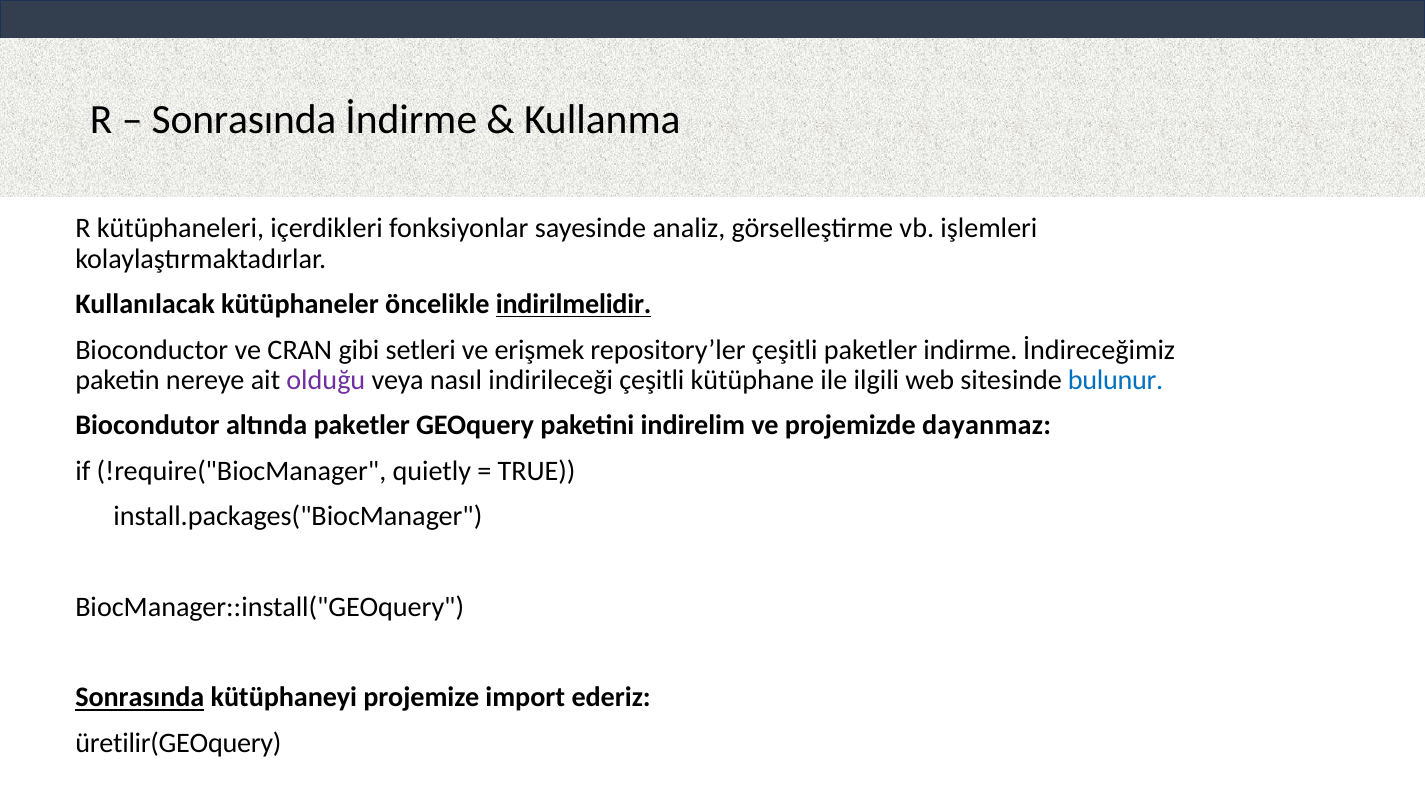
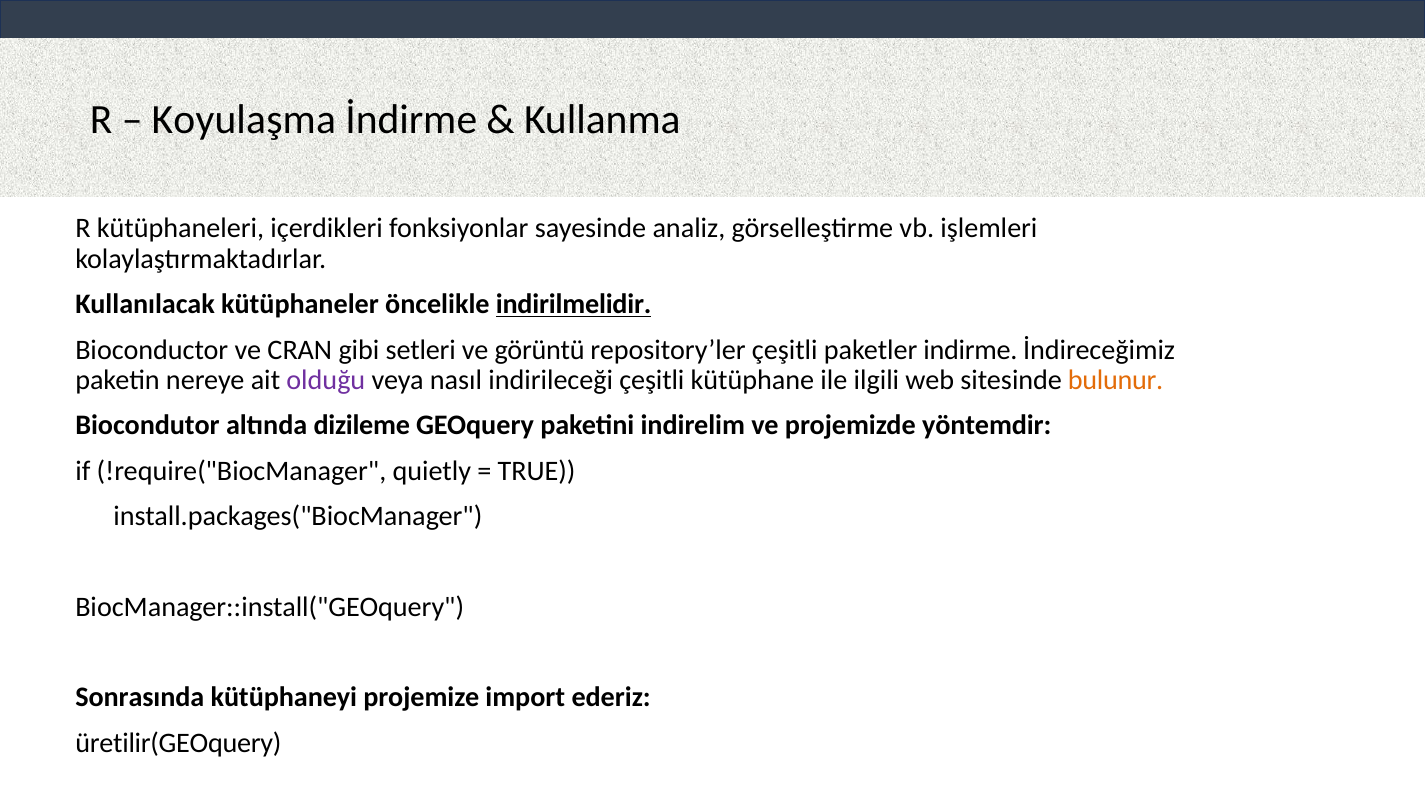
Sonrasında: Sonrasında -> Koyulaşma (244, 120)
erişmek: erişmek -> görüntü (540, 350)
bulunur colour: blue -> orange (1116, 380)
altında paketler: paketler -> dizileme (362, 425)
dayanmaz: dayanmaz -> yöntemdir (987, 425)
Sonrasında underline: present -> none (140, 697)
